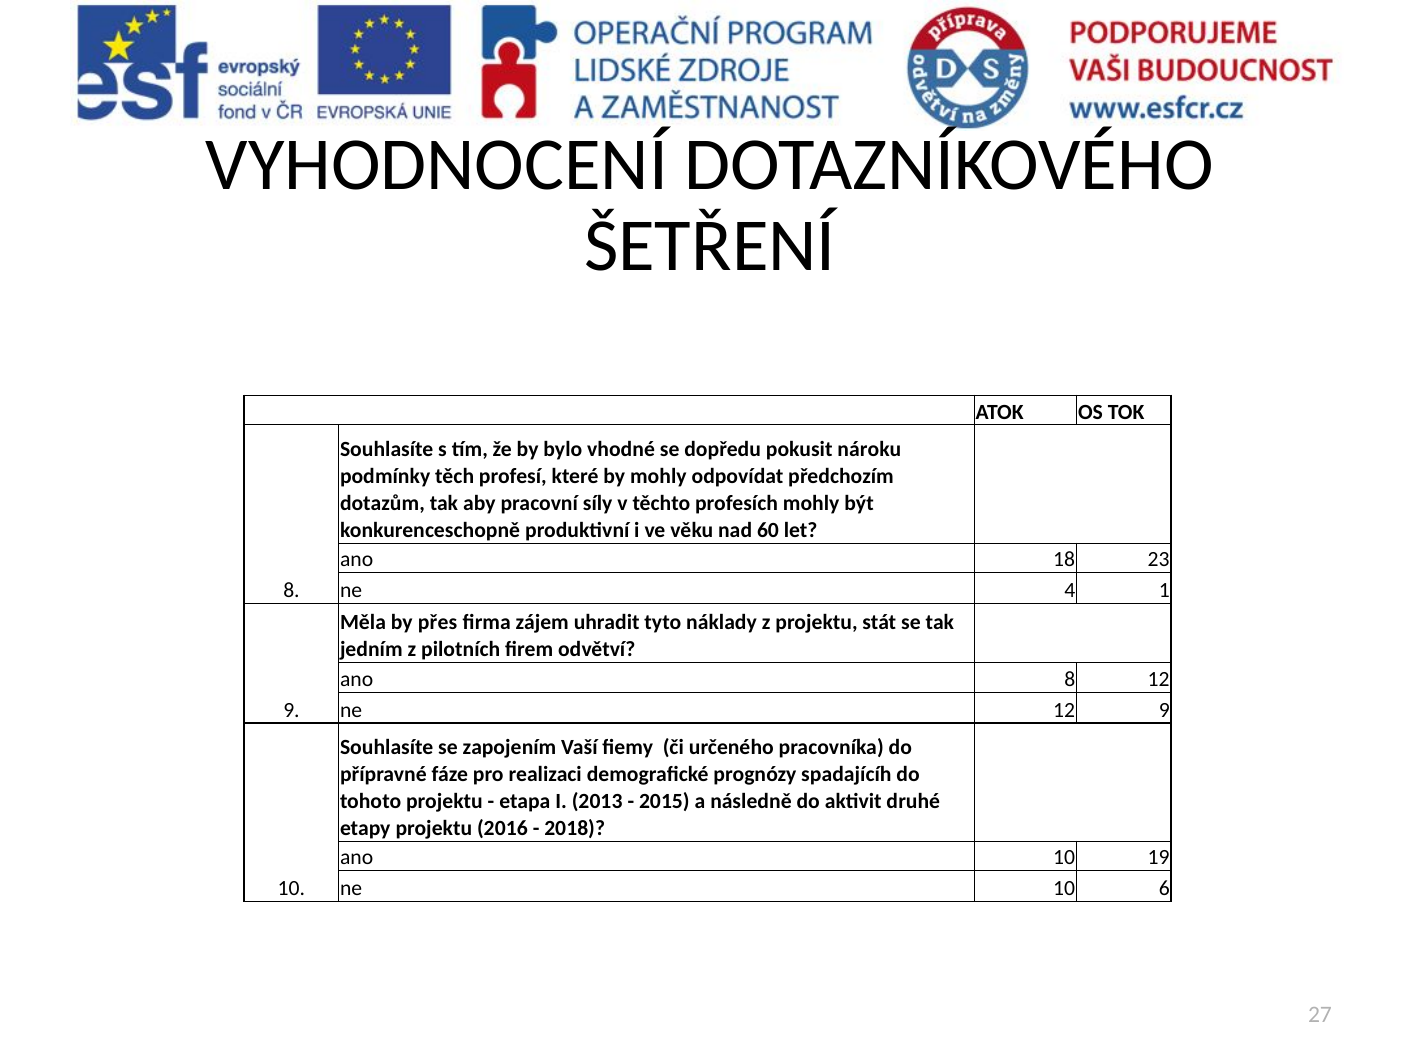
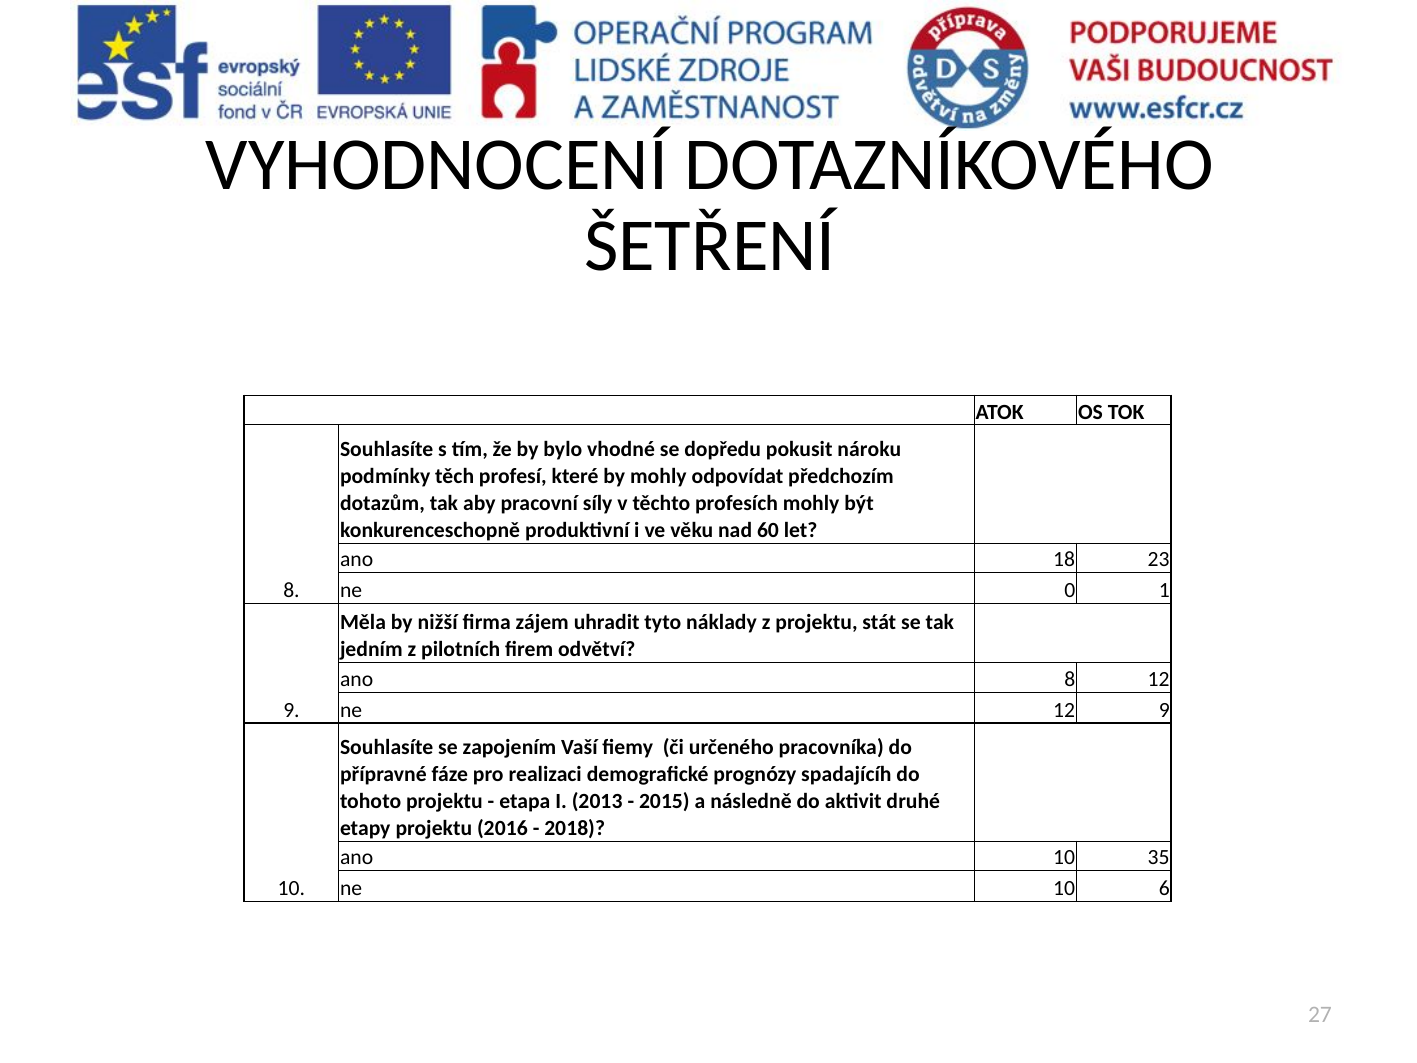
4: 4 -> 0 (1070, 590)
přes: přes -> nižší (438, 623)
19: 19 -> 35 (1159, 857)
